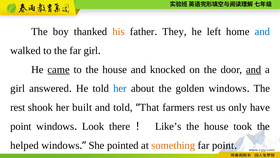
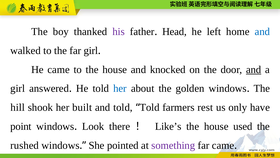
his colour: orange -> purple (119, 32)
They: They -> Head (174, 32)
came underline: present -> none (59, 69)
rest: rest -> hill (18, 107)
That: That -> Told (150, 107)
took: took -> used (243, 126)
helped: helped -> rushed (25, 145)
something colour: orange -> purple (173, 145)
far point: point -> came (223, 145)
